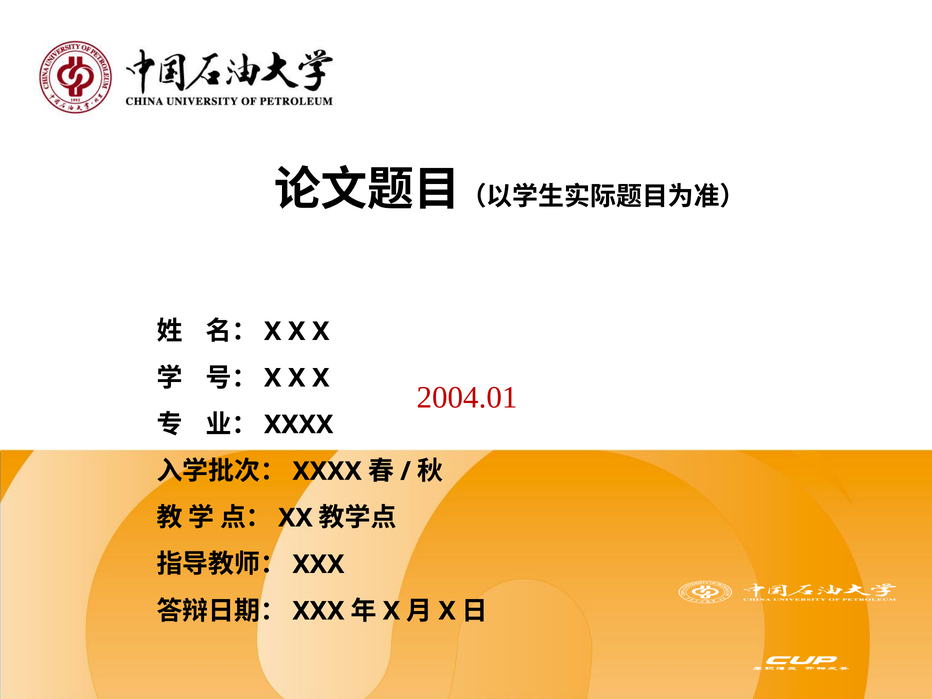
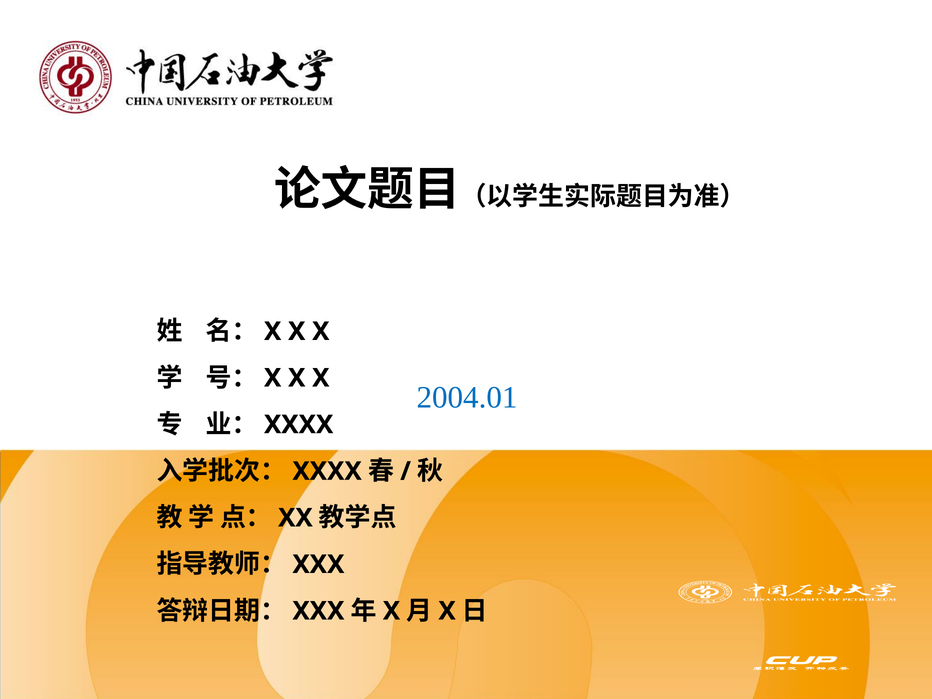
2004.01 colour: red -> blue (467, 398)
